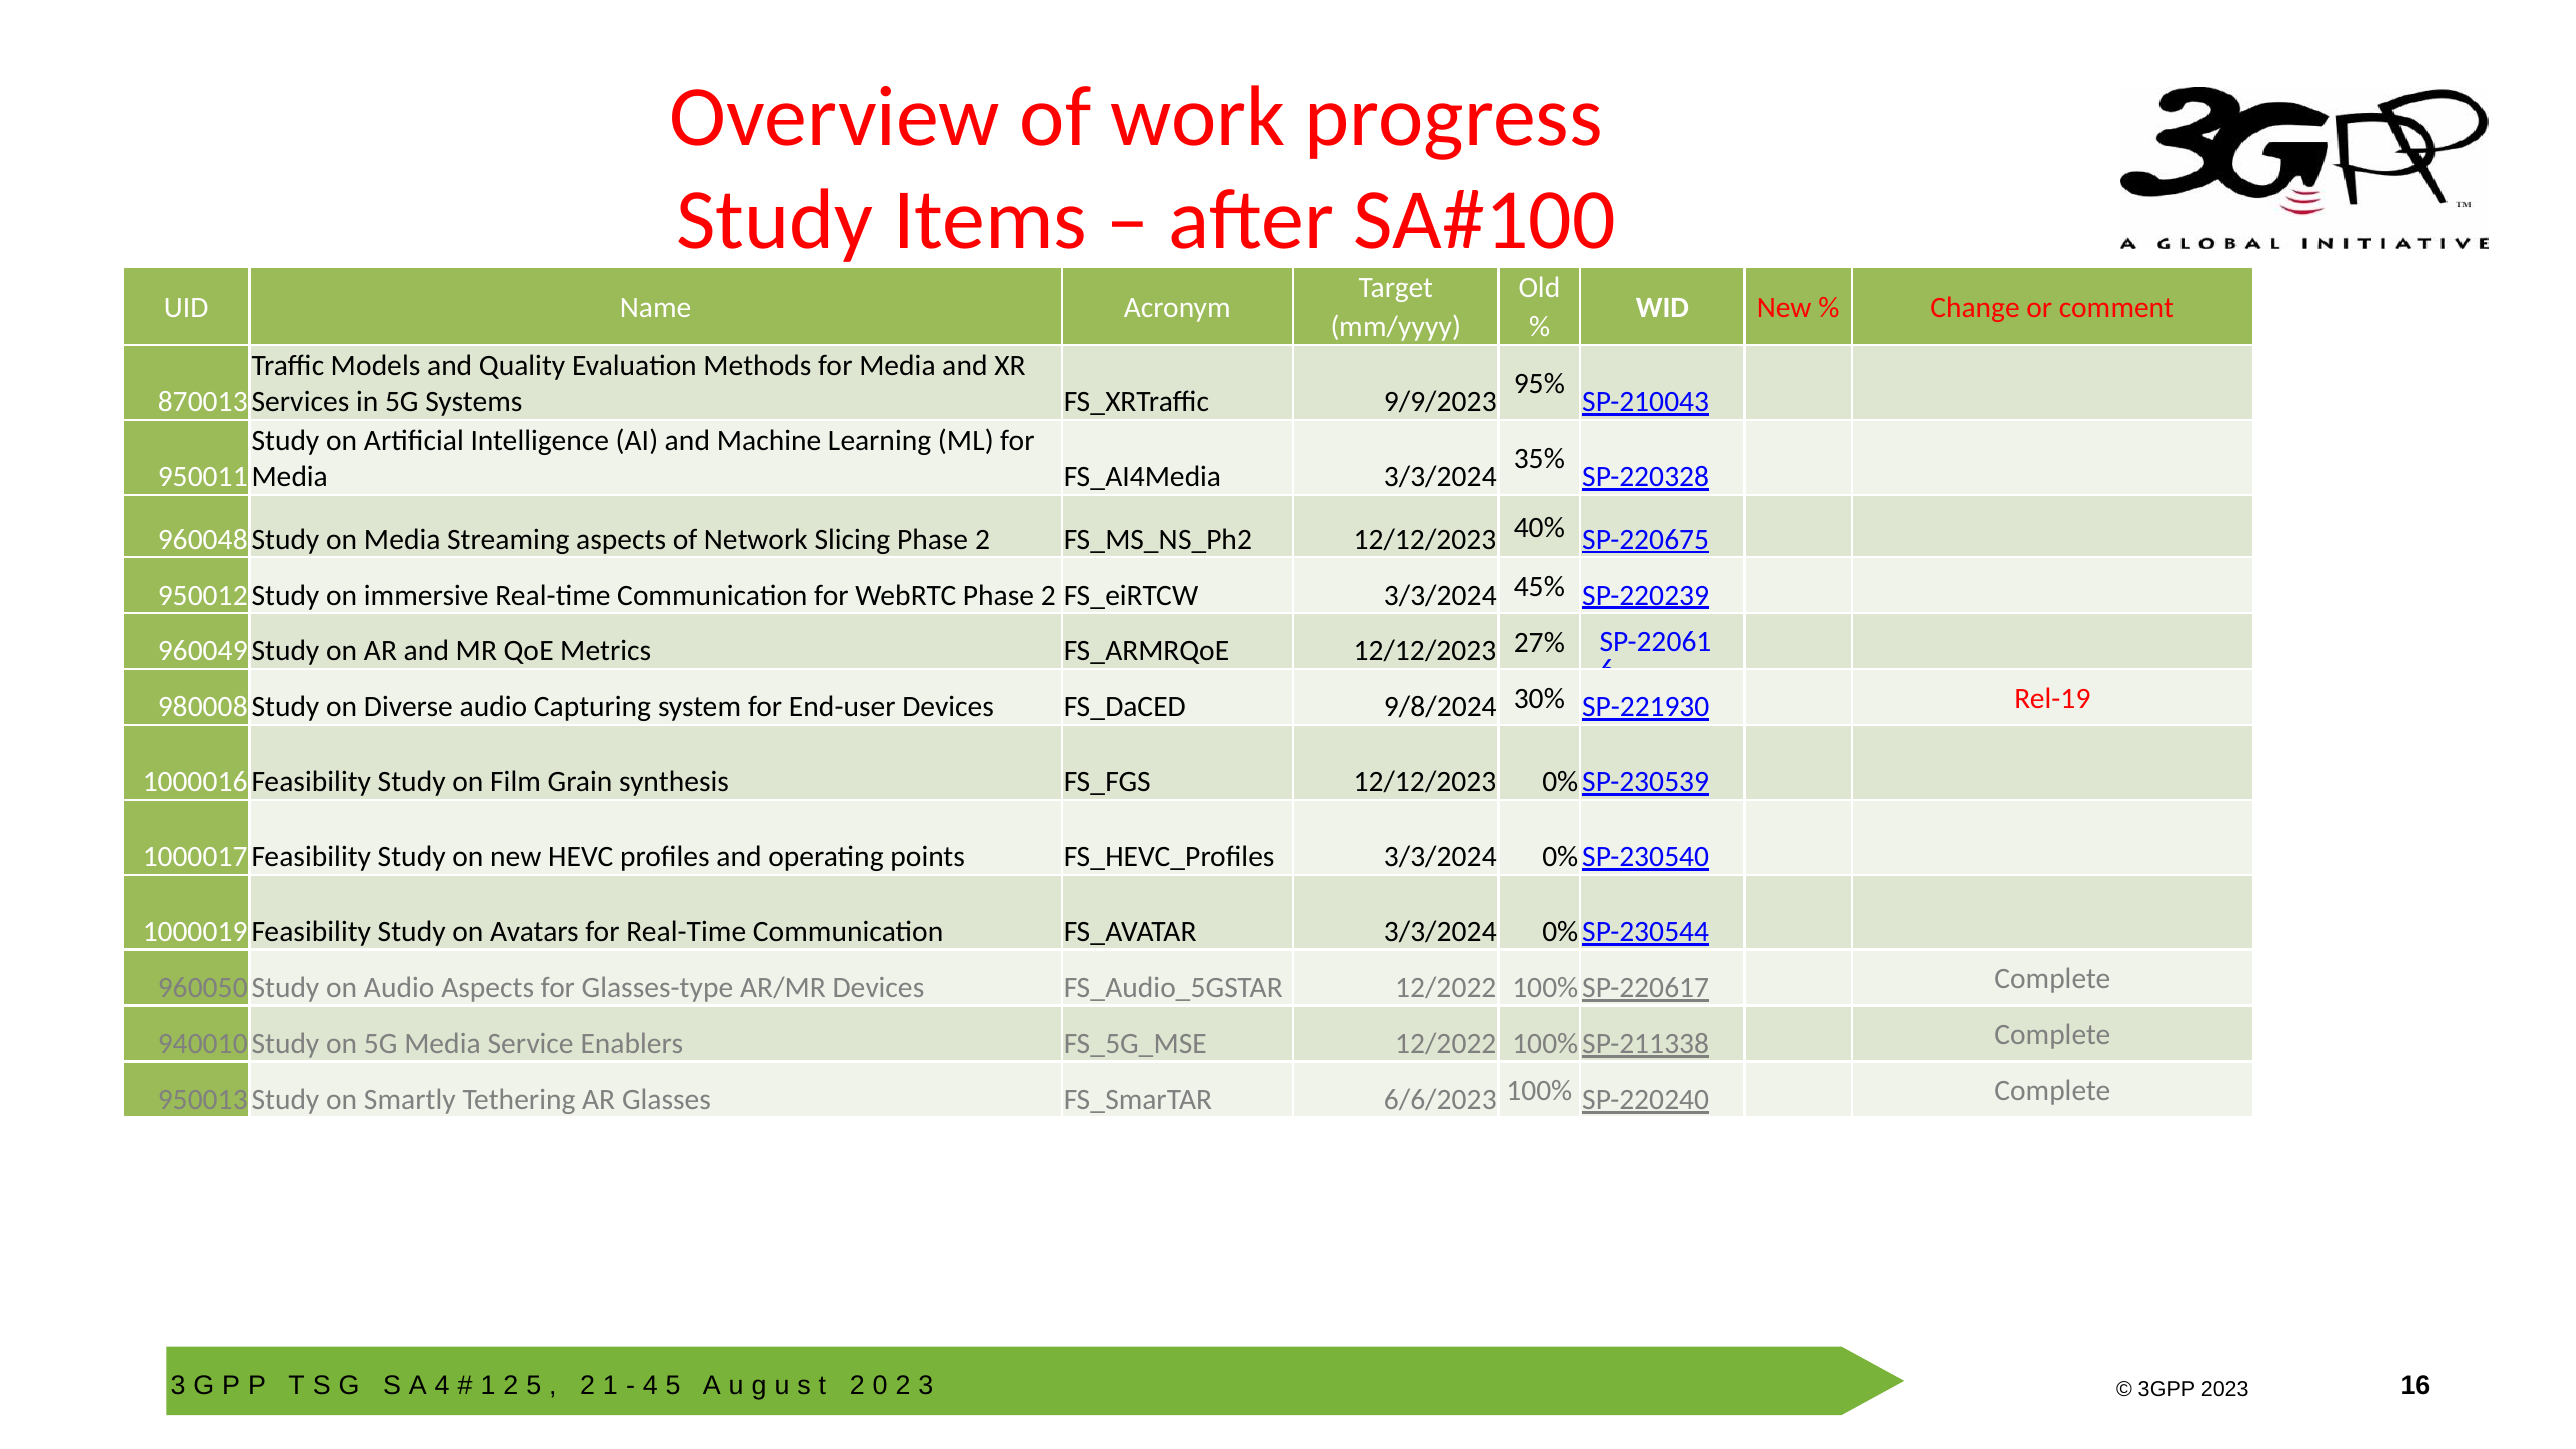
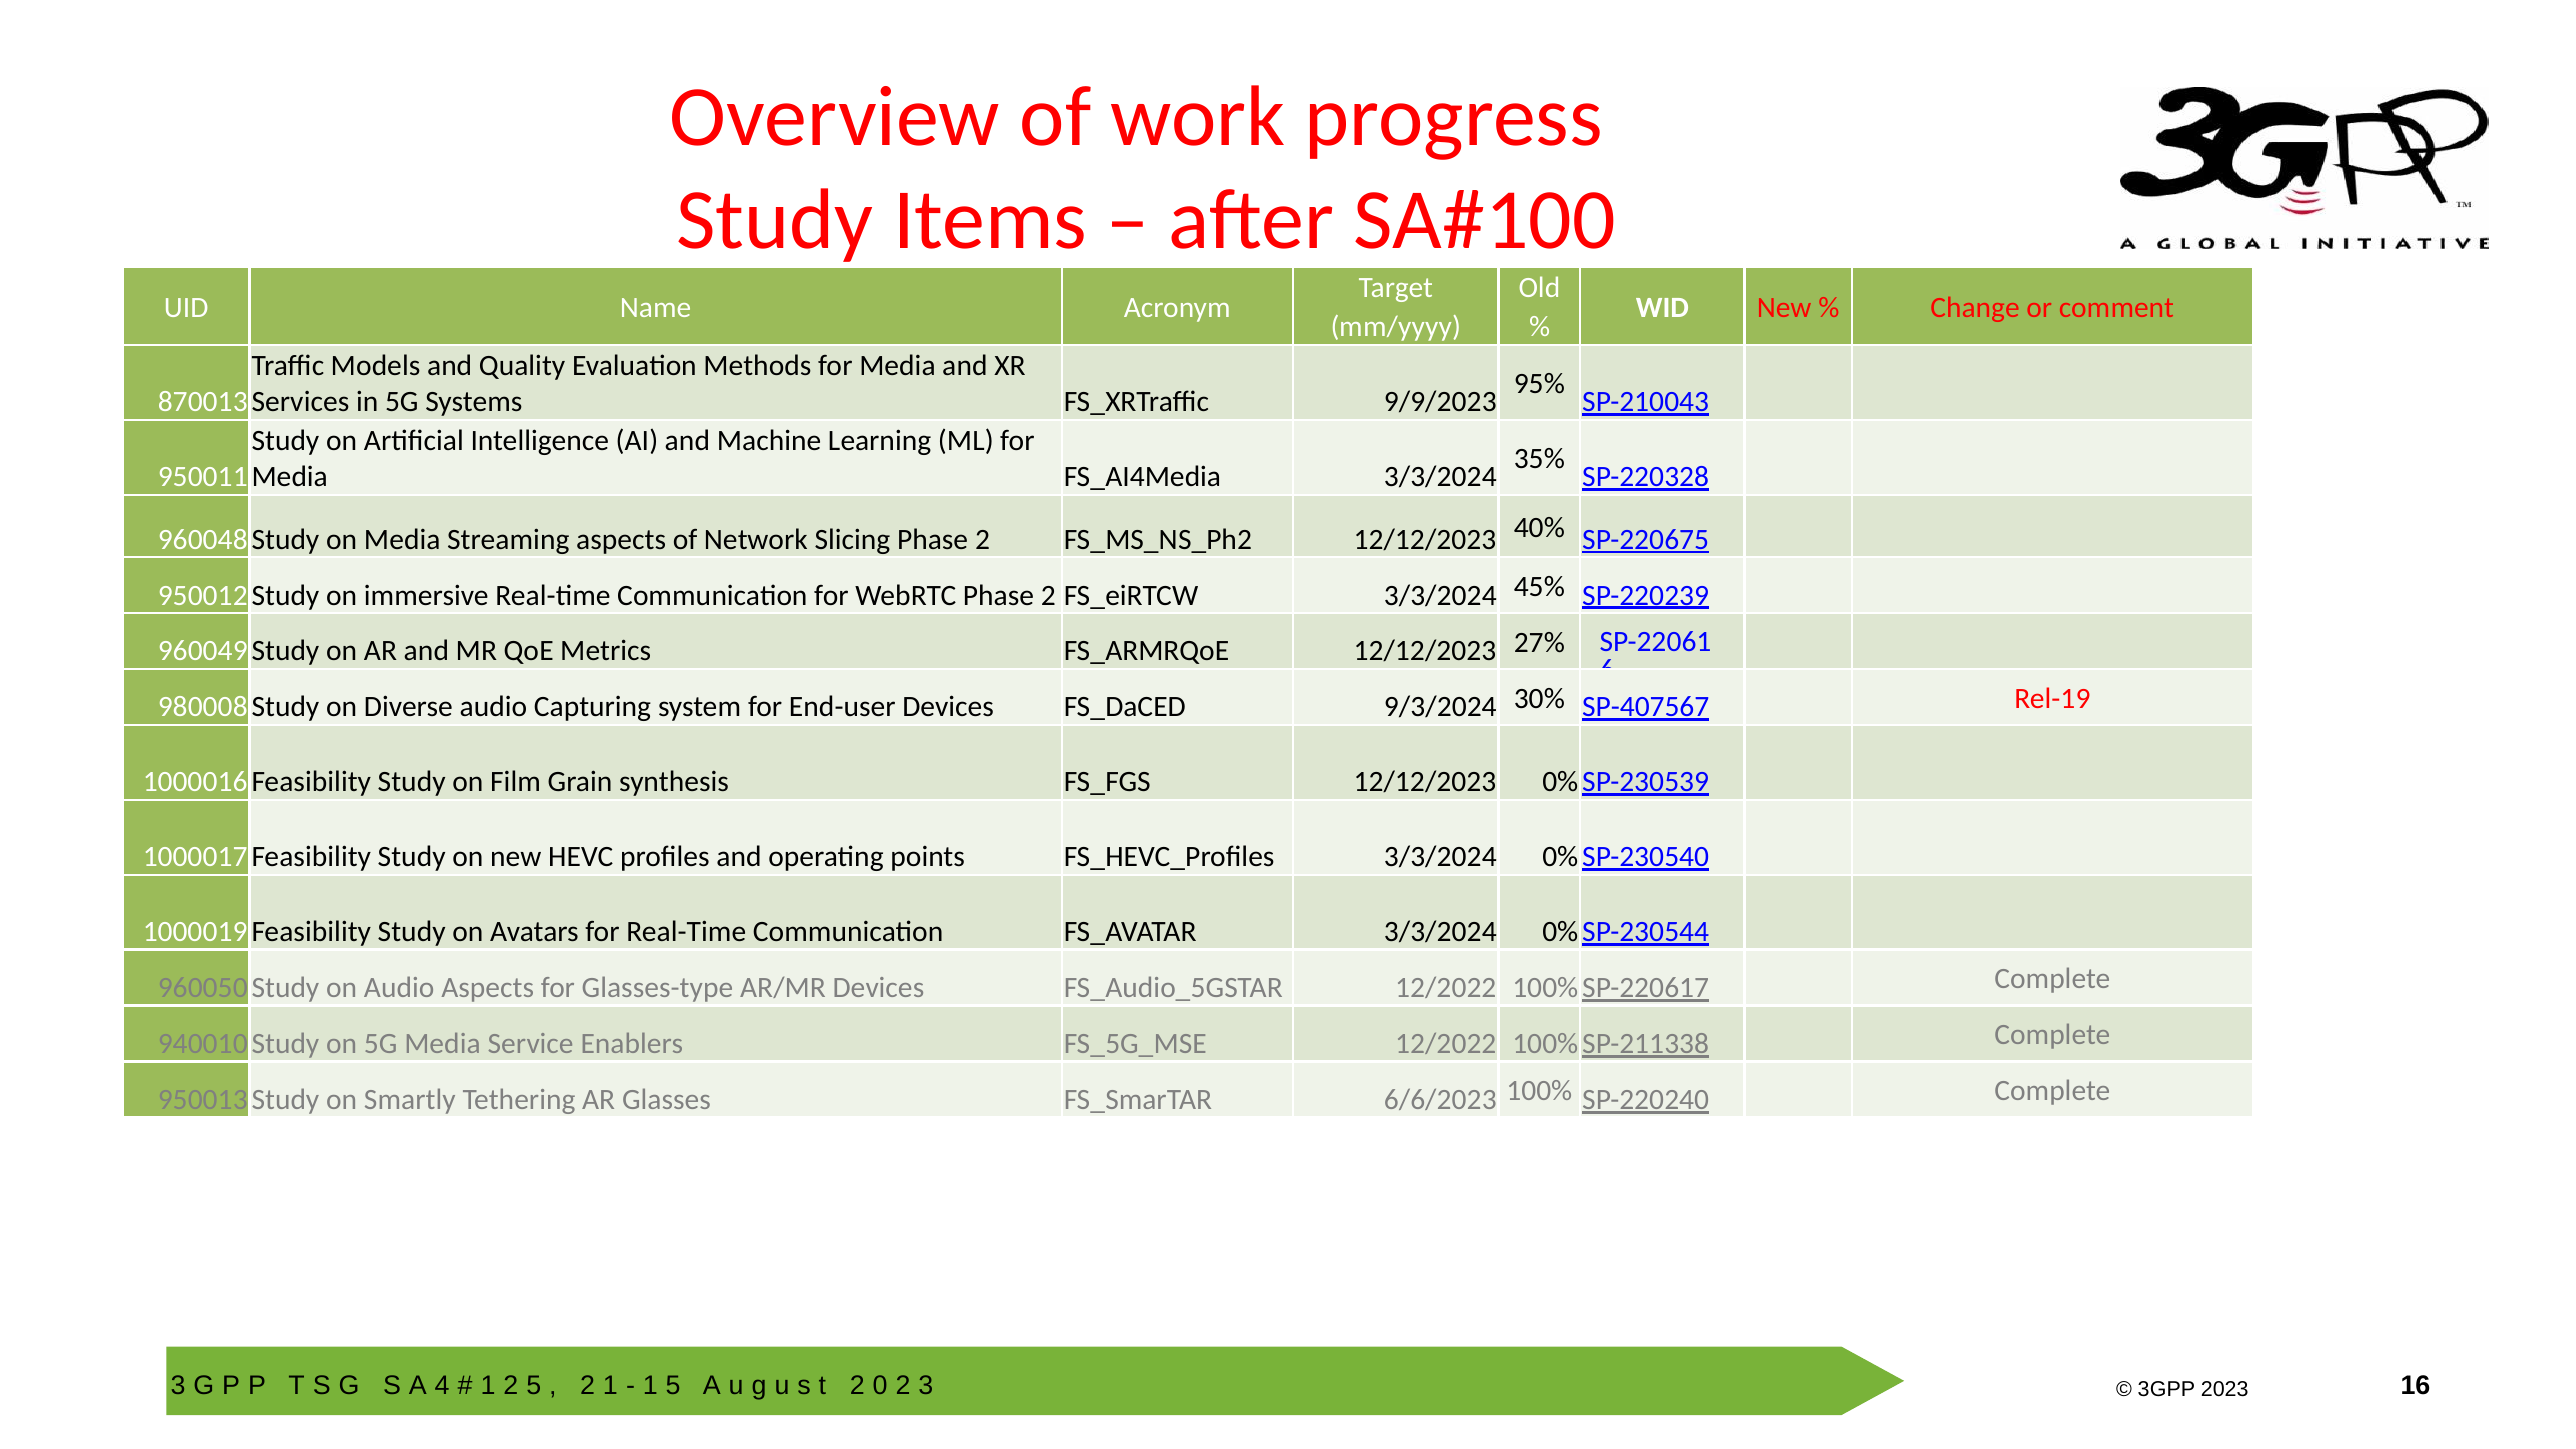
9/8/2024: 9/8/2024 -> 9/3/2024 (1440, 707)
SP-221930: SP-221930 -> SP-407567 (1646, 707)
4: 4 -> 1 (650, 1386)
